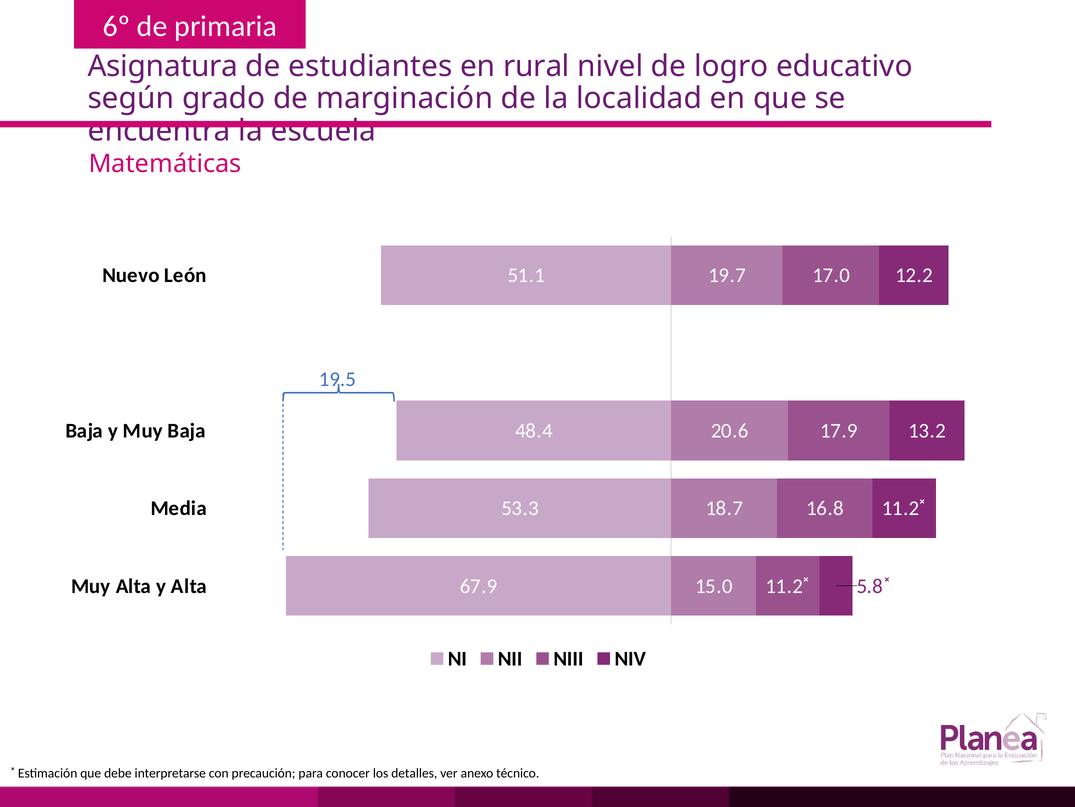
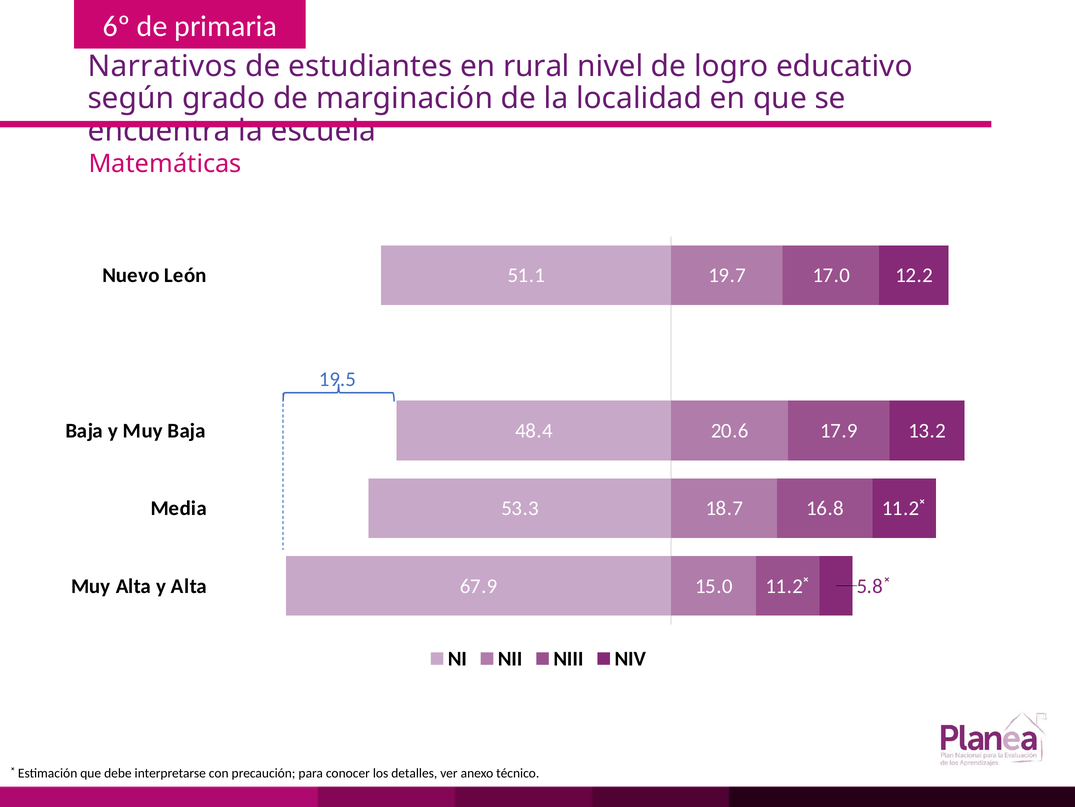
Asignatura: Asignatura -> Narrativos (163, 66)
